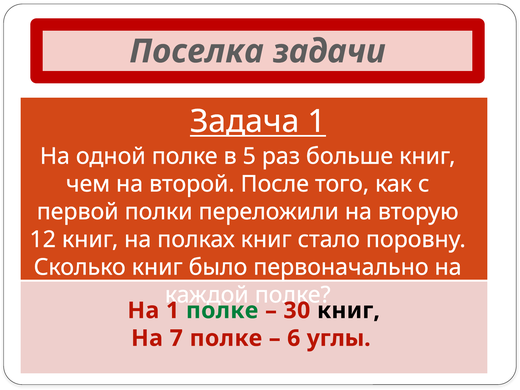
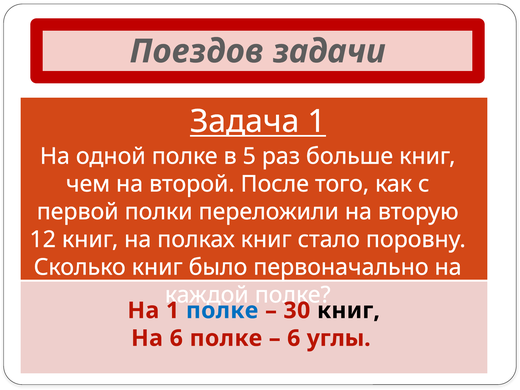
Поселка: Поселка -> Поездов (197, 51)
полке colour: green -> blue (222, 311)
На 7: 7 -> 6 (176, 338)
